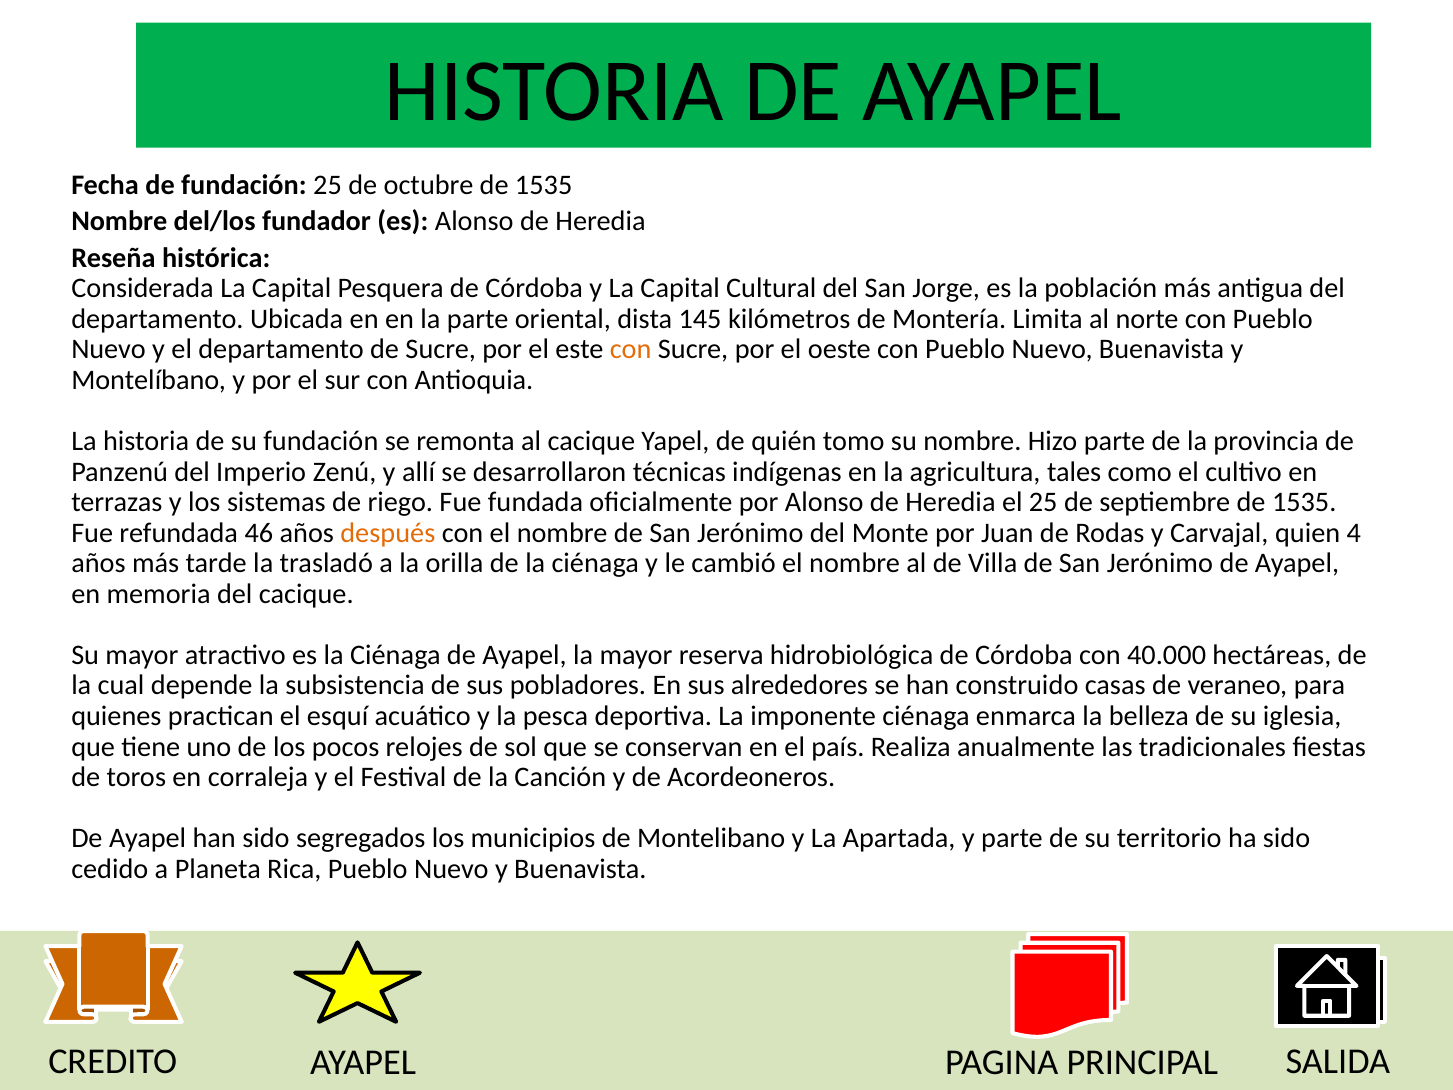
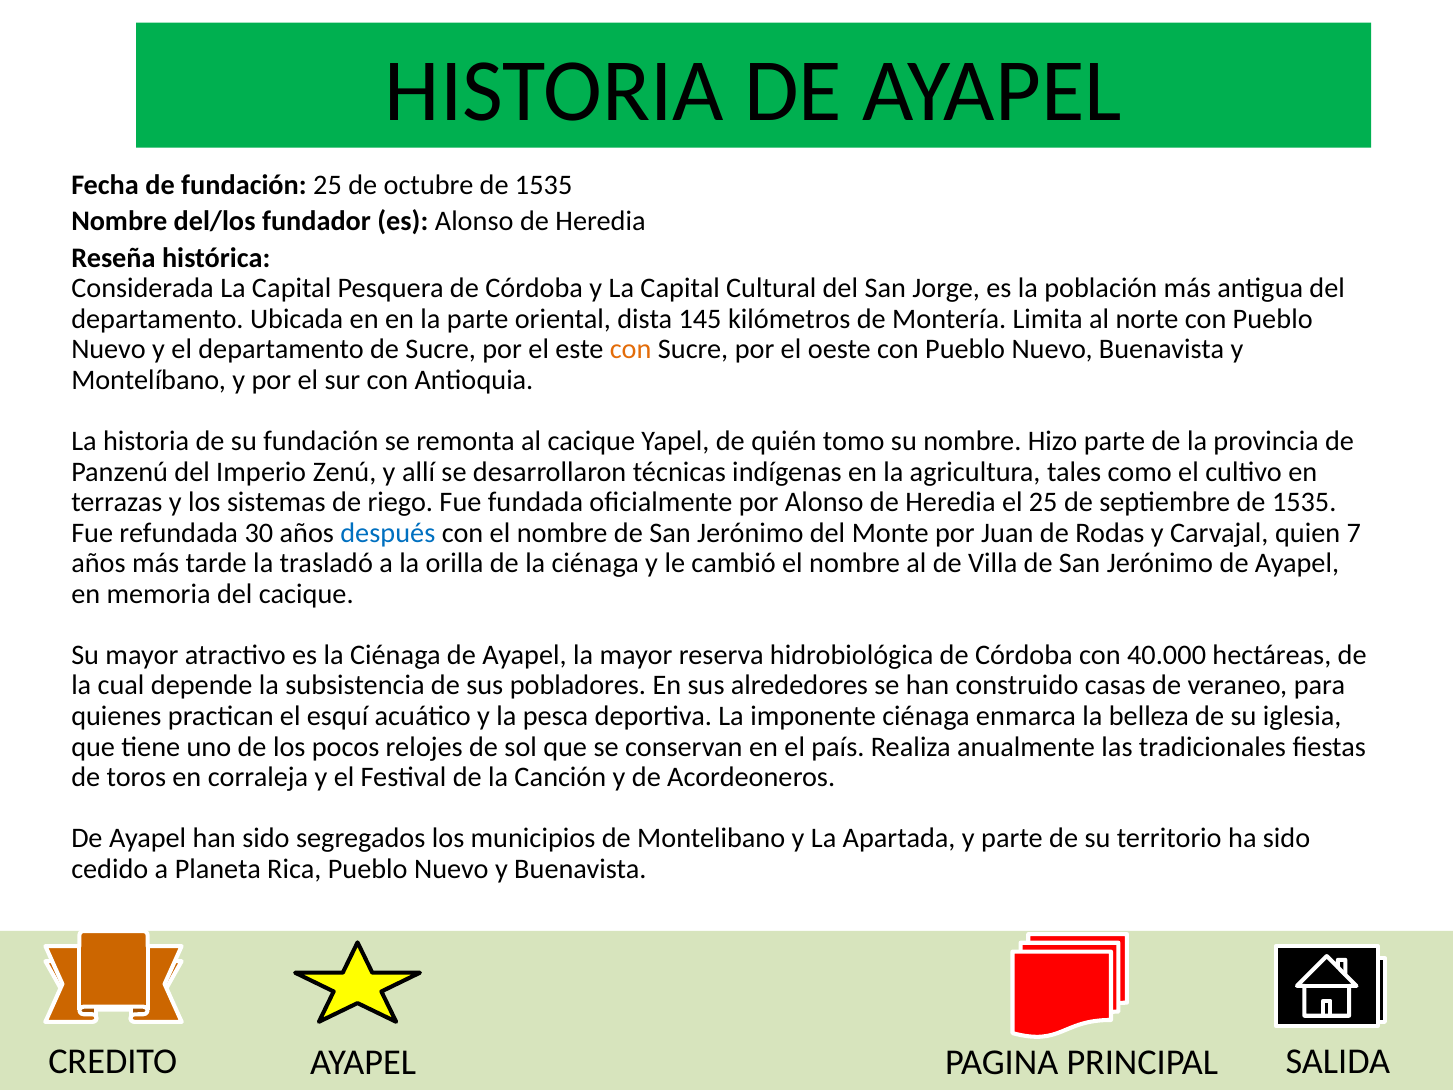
46: 46 -> 30 (259, 533)
después colour: orange -> blue (388, 533)
4: 4 -> 7 (1354, 533)
